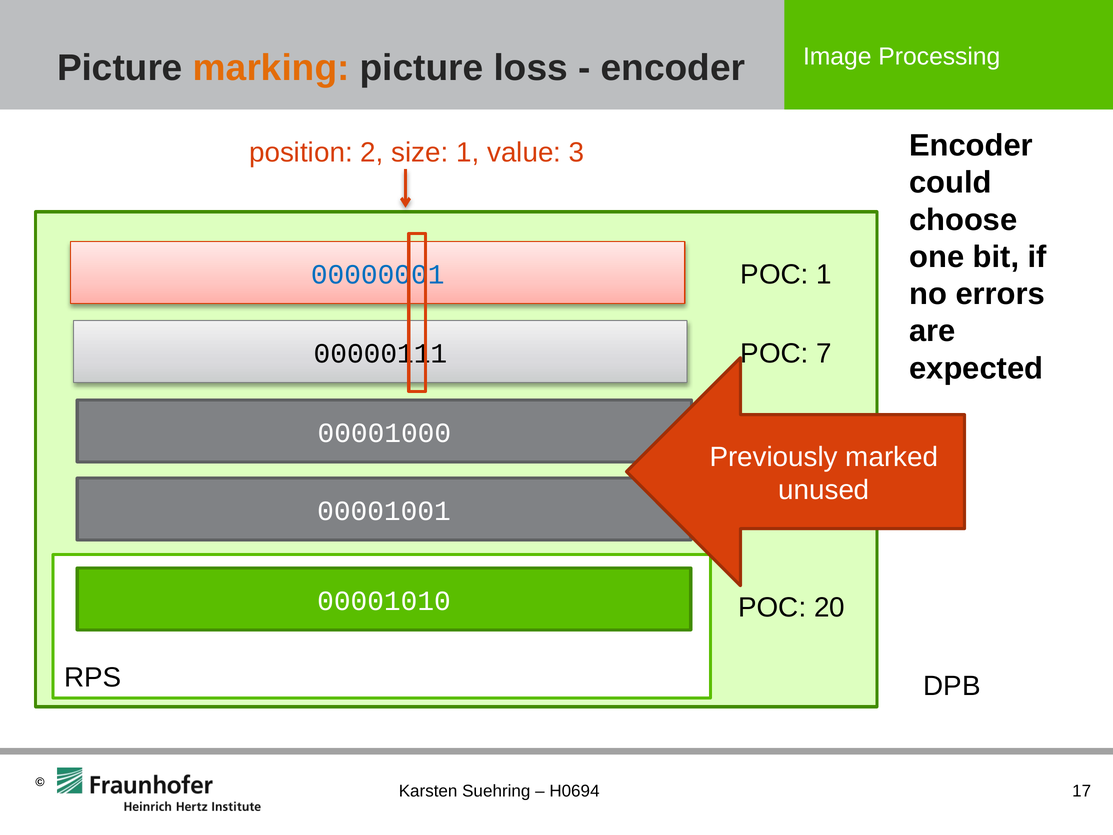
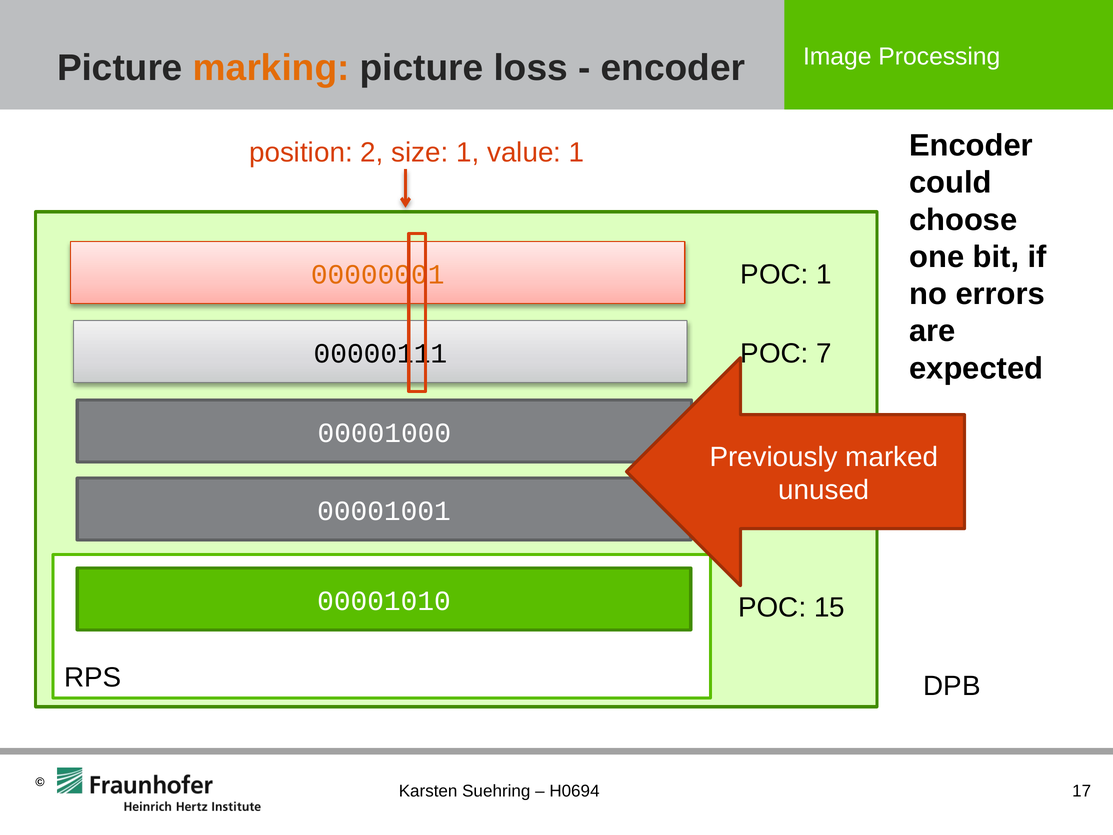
value 3: 3 -> 1 (577, 153)
00000001 colour: blue -> orange (378, 275)
20: 20 -> 15 (829, 607)
